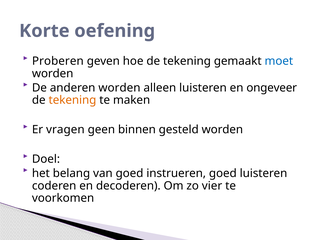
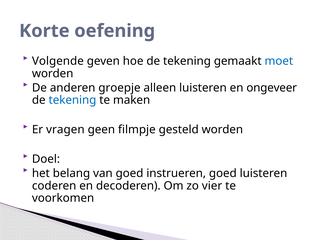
Proberen: Proberen -> Volgende (58, 61)
anderen worden: worden -> groepje (119, 88)
tekening colour: orange -> blue (72, 100)
binnen: binnen -> filmpje (137, 130)
